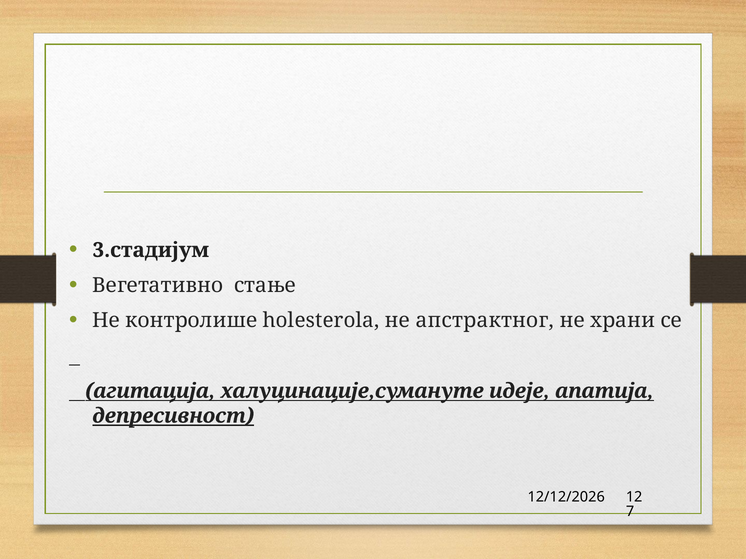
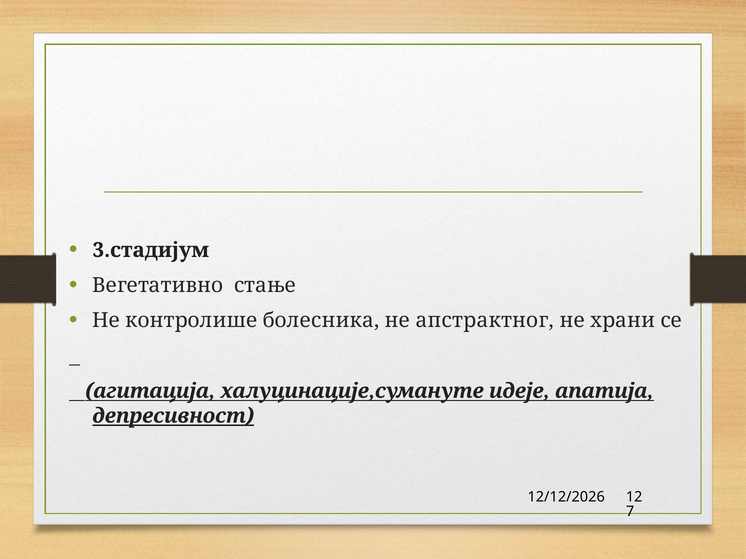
holesterola: holesterola -> болесника (321, 321)
